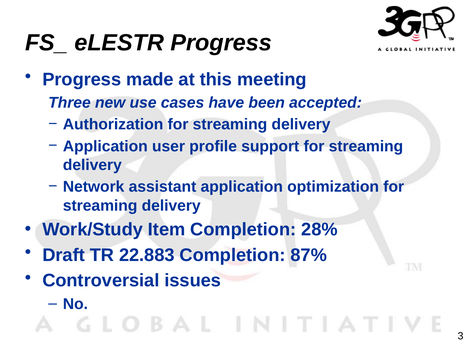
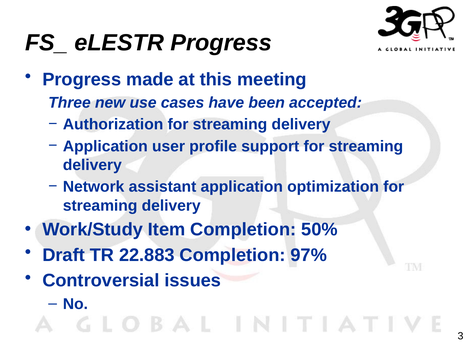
28%: 28% -> 50% (319, 230)
87%: 87% -> 97% (309, 255)
